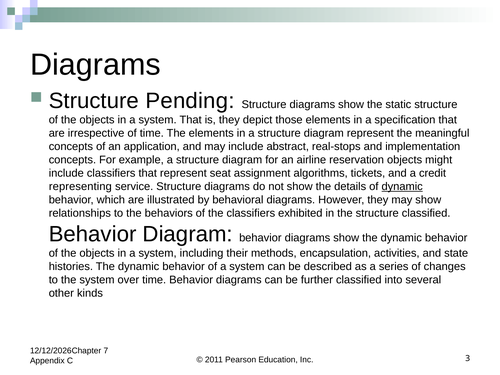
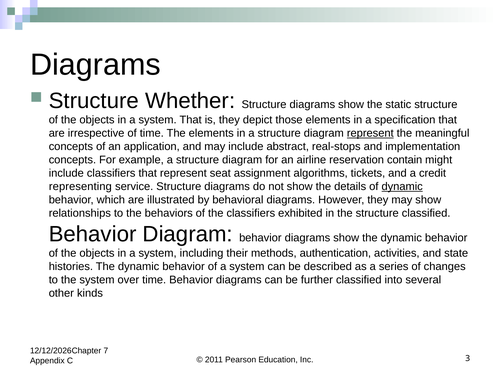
Pending: Pending -> Whether (190, 101)
represent underline: none -> present (370, 133)
reservation objects: objects -> contain (405, 160)
encapsulation: encapsulation -> authentication (335, 253)
